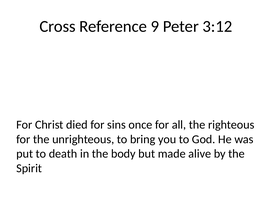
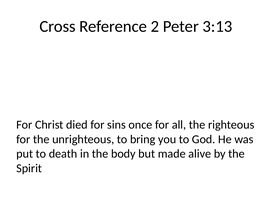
9: 9 -> 2 (155, 26)
3:12: 3:12 -> 3:13 (217, 26)
